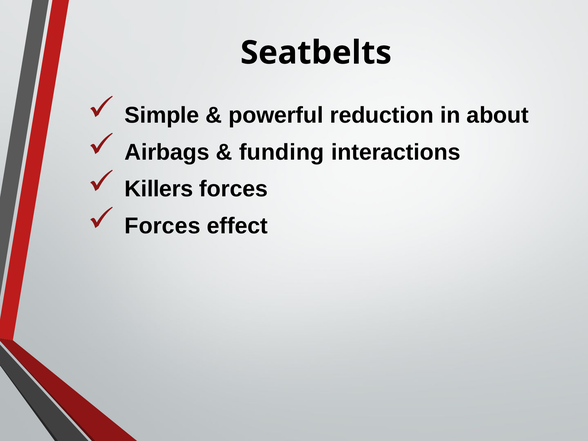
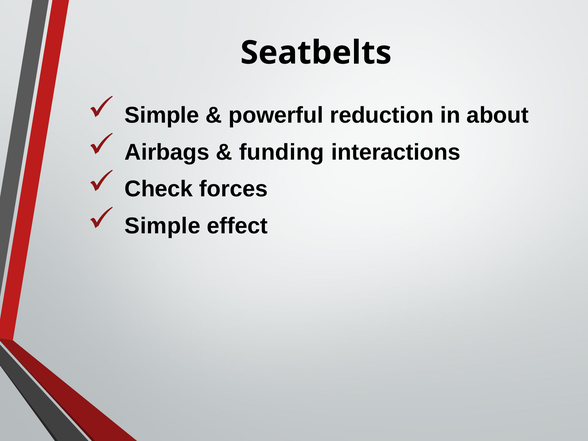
Killers: Killers -> Check (159, 189)
Forces: Forces -> Simple (163, 226)
